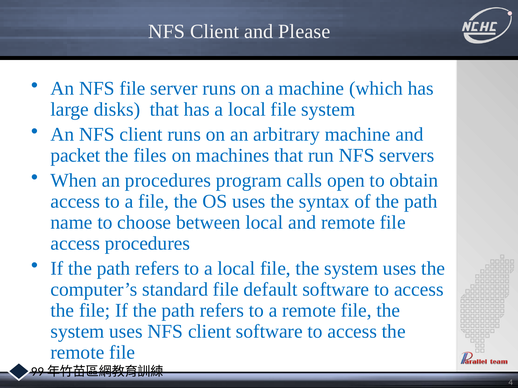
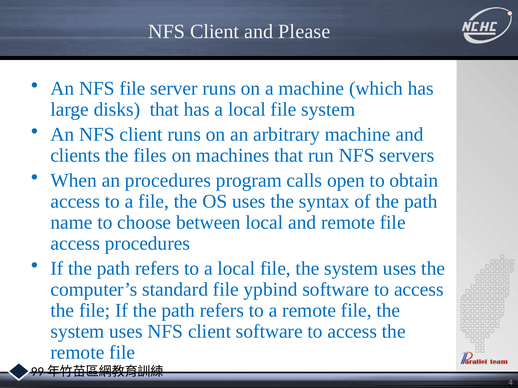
packet: packet -> clients (75, 156)
default: default -> ypbind (271, 290)
